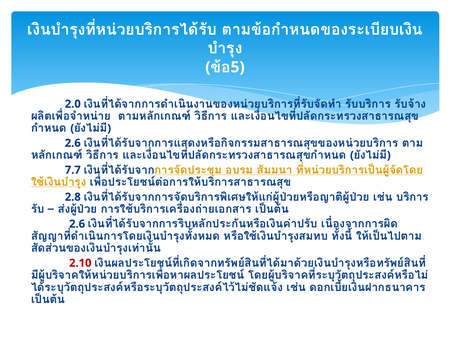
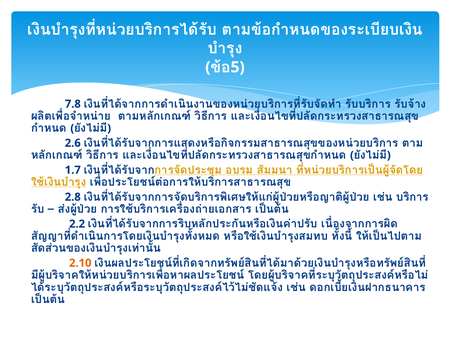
2.0: 2.0 -> 7.8 (73, 104)
7.7: 7.7 -> 1.7 (73, 170)
2.6: 2.6 -> 2.2 (77, 224)
2.10 colour: red -> orange (80, 263)
